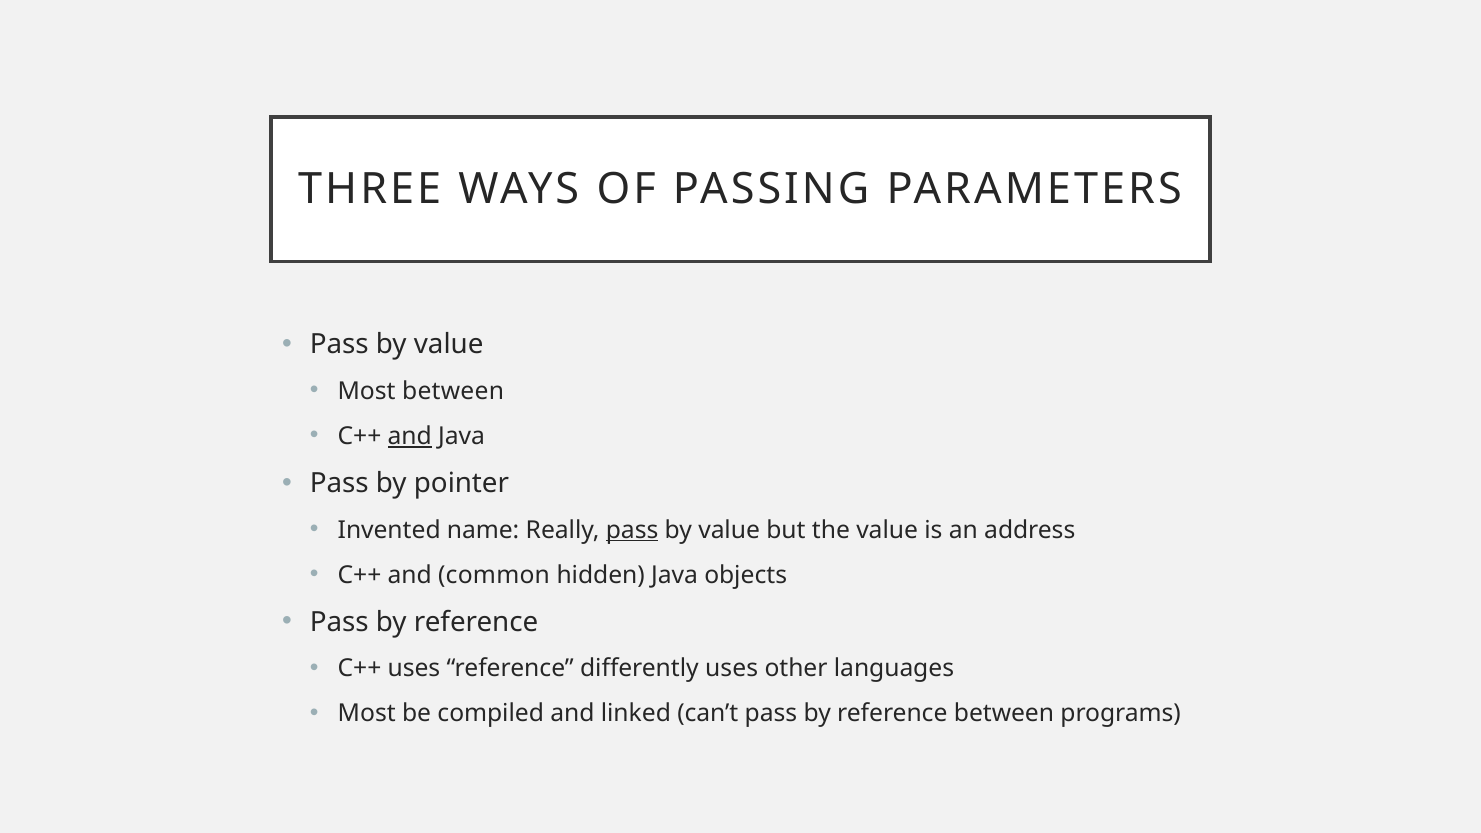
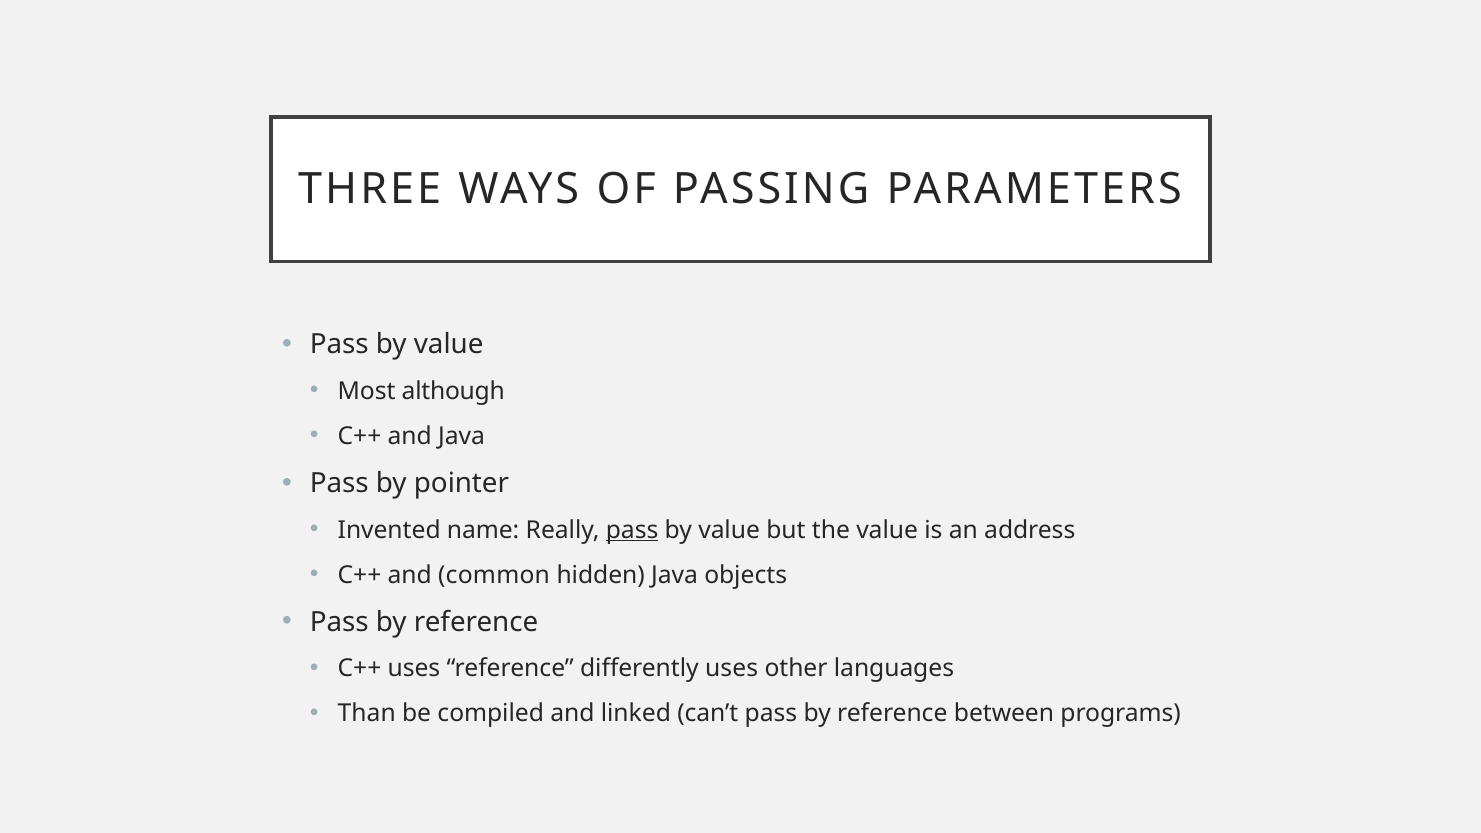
Most between: between -> although (453, 391)
and underline: present -> none (410, 436)
Most: Most -> Than (367, 714)
